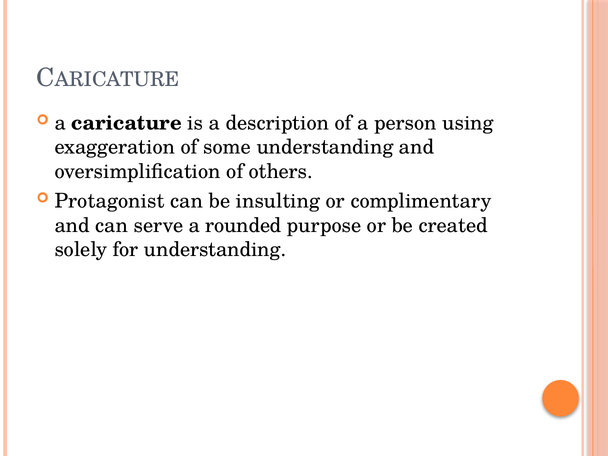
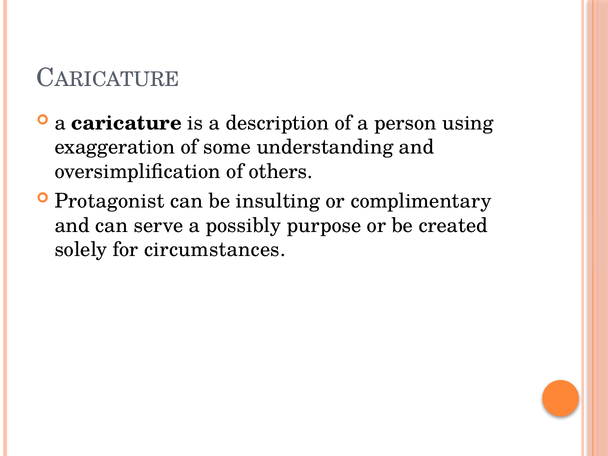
rounded: rounded -> possibly (243, 225)
for understanding: understanding -> circumstances (215, 250)
